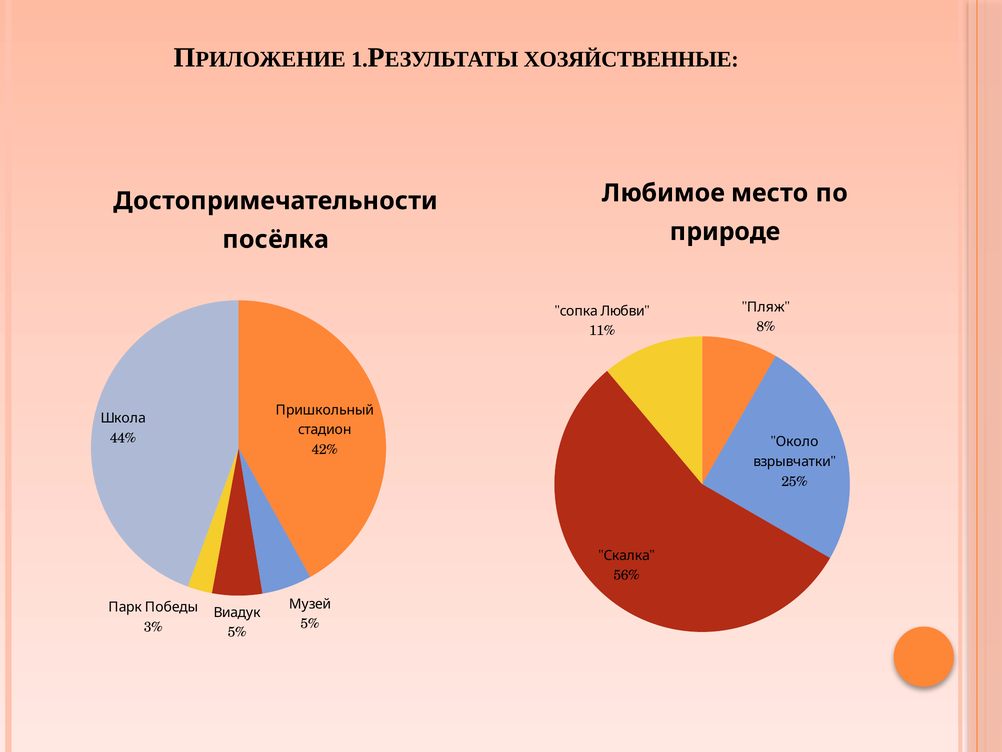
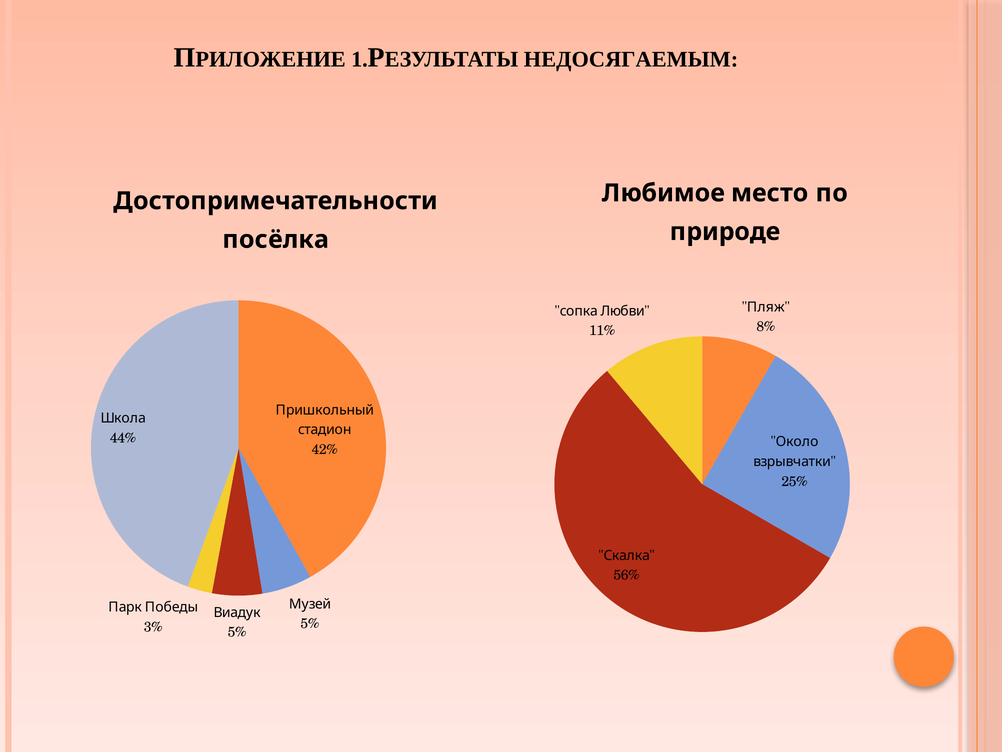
ХОЗЯЙСТВЕННЫЕ: ХОЗЯЙСТВЕННЫЕ -> НЕДОСЯГАЕМЫМ (631, 59)
